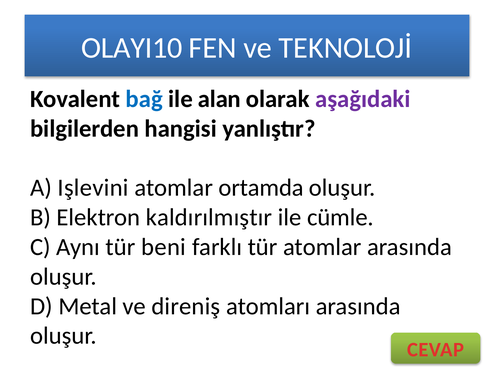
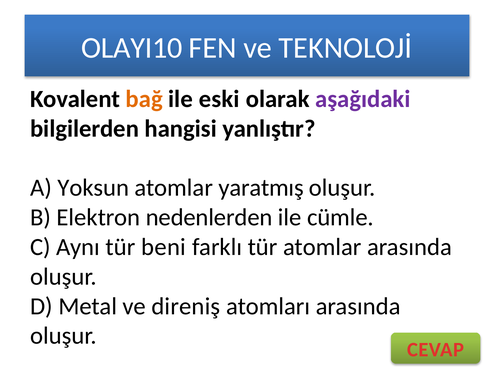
bağ colour: blue -> orange (144, 99)
alan: alan -> eski (219, 99)
Işlevini: Işlevini -> Yoksun (93, 188)
ortamda: ortamda -> yaratmış (261, 188)
kaldırılmıştır: kaldırılmıştır -> nedenlerden (209, 218)
